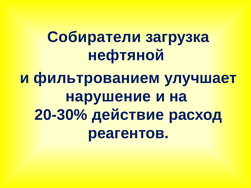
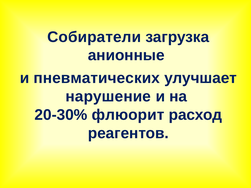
нефтяной: нефтяной -> анионные (126, 55)
фильтрованием: фильтрованием -> пневматических (97, 78)
действие: действие -> флюорит (128, 115)
